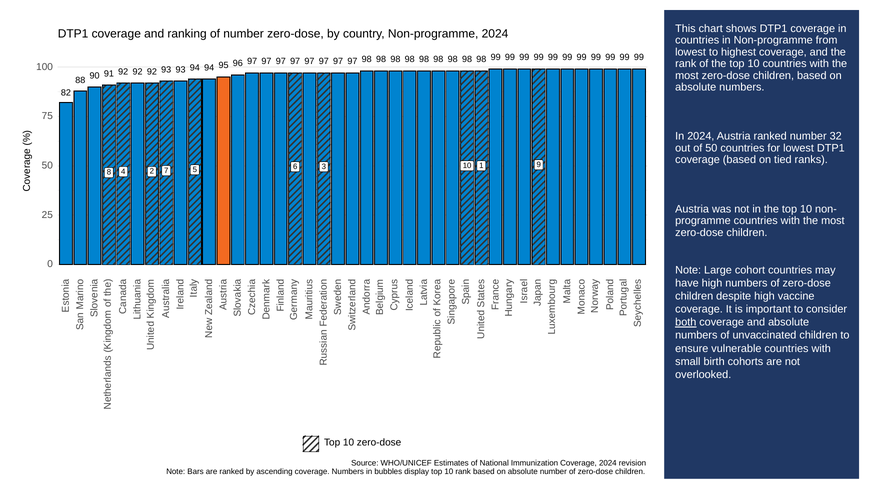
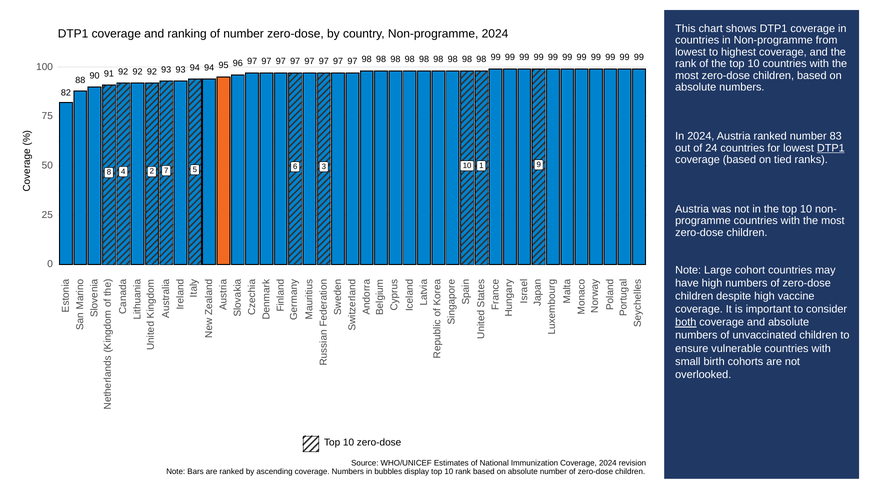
32: 32 -> 83 (836, 136)
of 50: 50 -> 24 (711, 148)
DTP1 underline: none -> present (831, 148)
